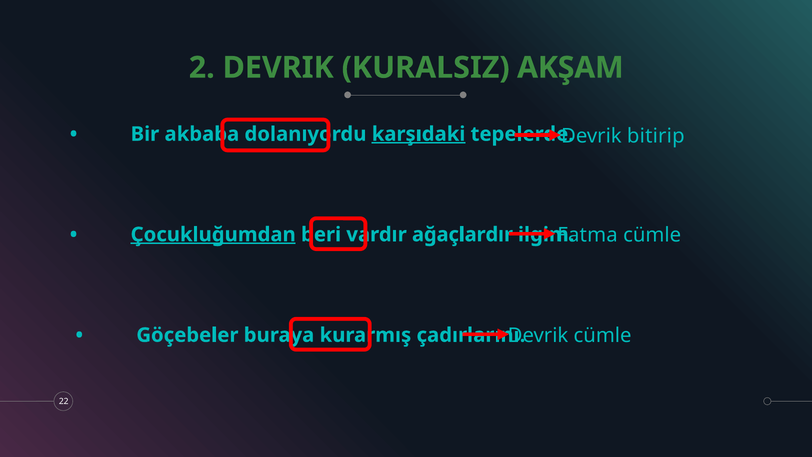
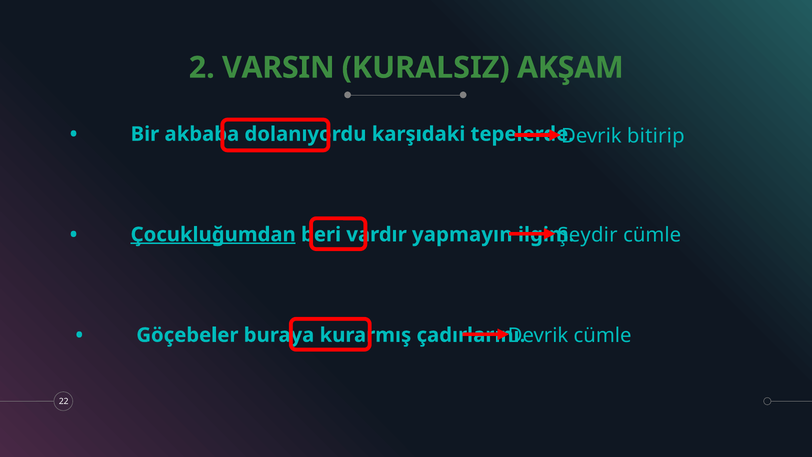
2 DEVRIK: DEVRIK -> VARSIN (278, 68)
karşıdaki underline: present -> none (419, 134)
Fatma: Fatma -> Şeydir (588, 235)
ağaçlardır: ağaçlardır -> yapmayın (462, 234)
